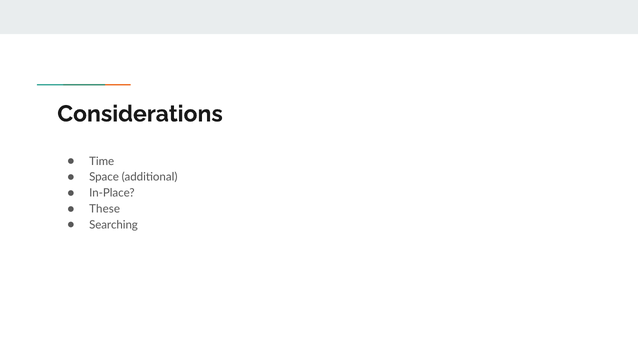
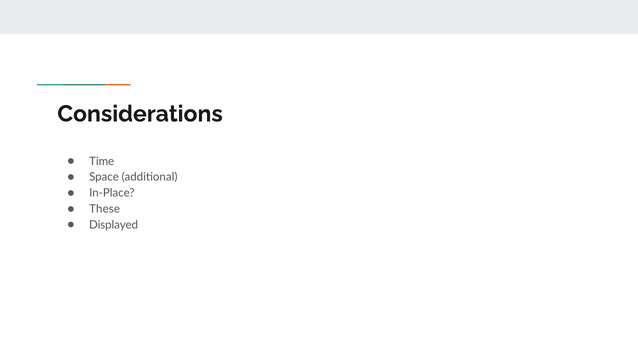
Searching: Searching -> Displayed (114, 225)
